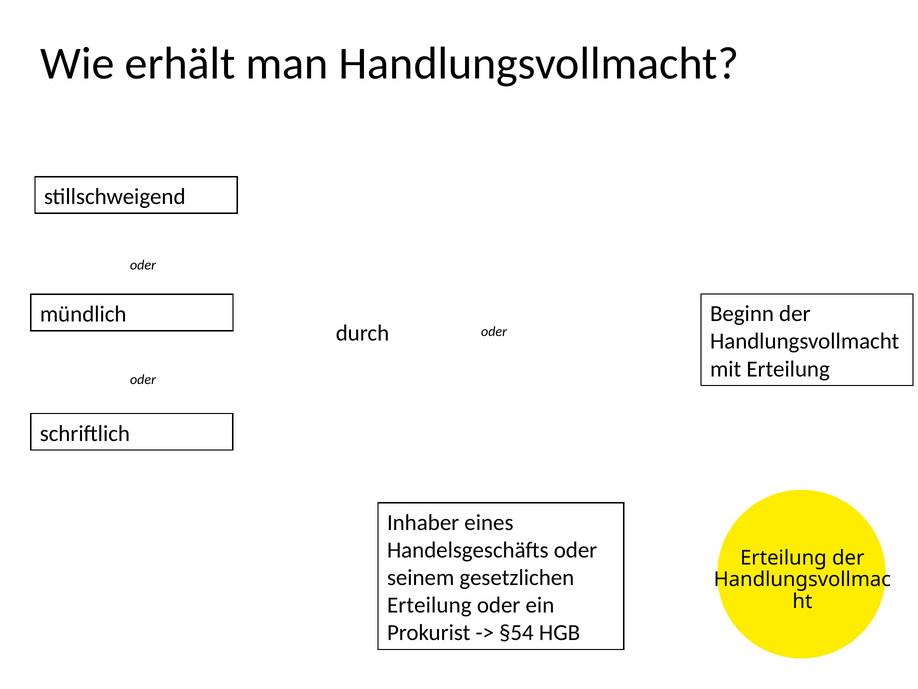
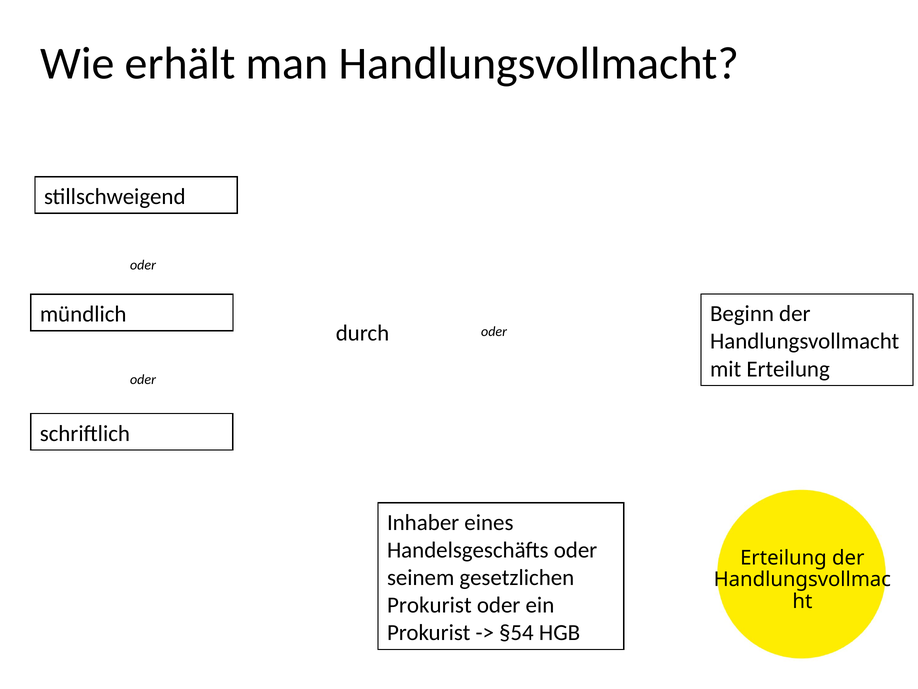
Erteilung: Erteilung -> Prokurist (429, 605)
